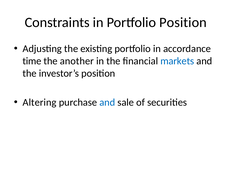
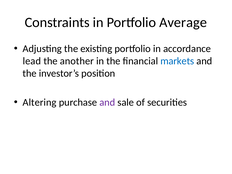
Portfolio Position: Position -> Average (183, 22)
time: time -> lead (32, 61)
and colour: blue -> purple (107, 102)
